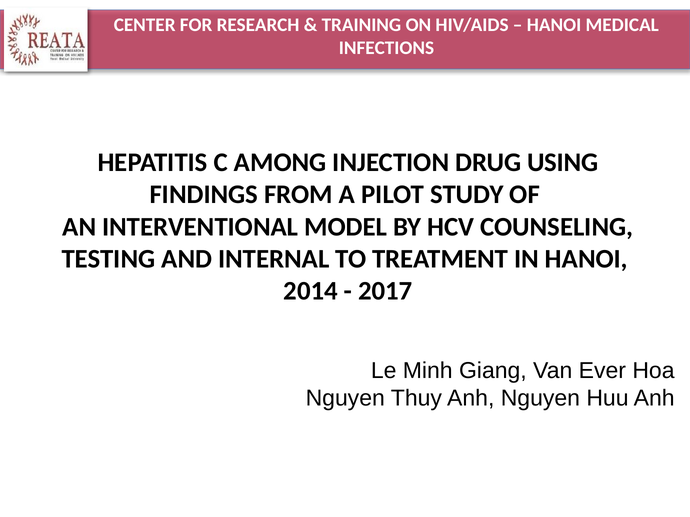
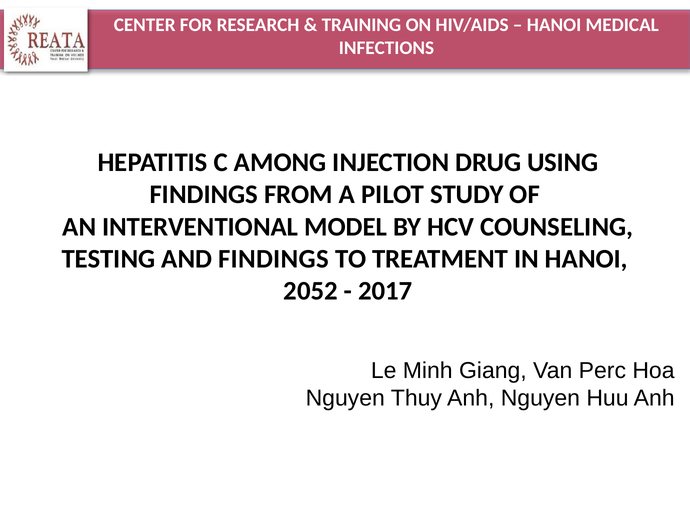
AND INTERNAL: INTERNAL -> FINDINGS (274, 259)
2014: 2014 -> 2052 (311, 291)
Ever: Ever -> Perc (602, 371)
